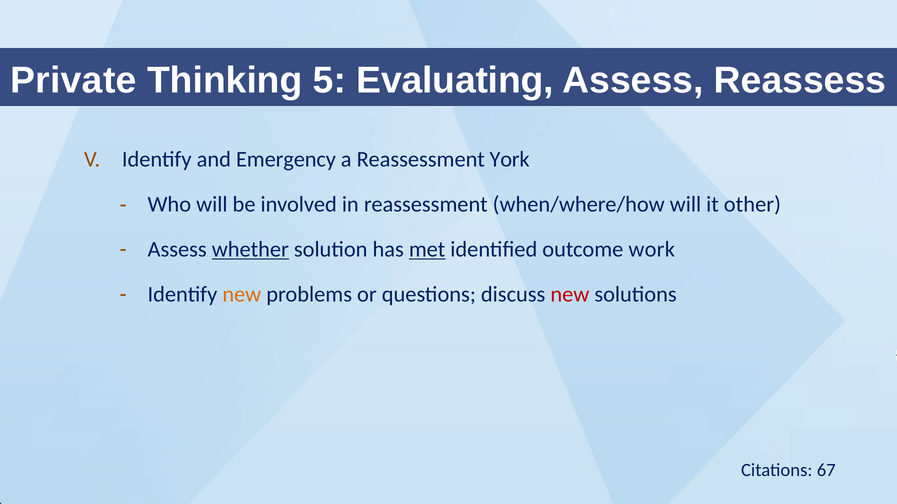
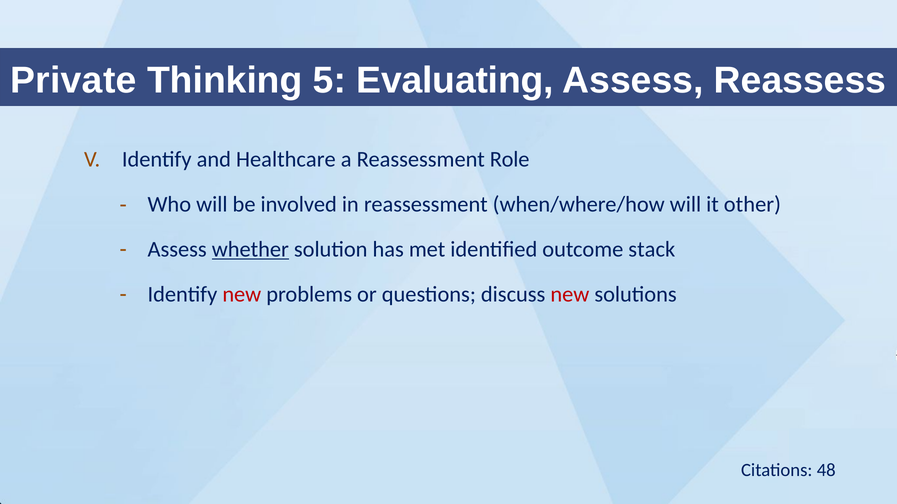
Emergency: Emergency -> Healthcare (286, 160)
York: York -> Role (510, 160)
met underline: present -> none (427, 250)
work: work -> stack (652, 250)
new colour: orange -> red (242, 295)
67: 67 -> 48 (826, 471)
